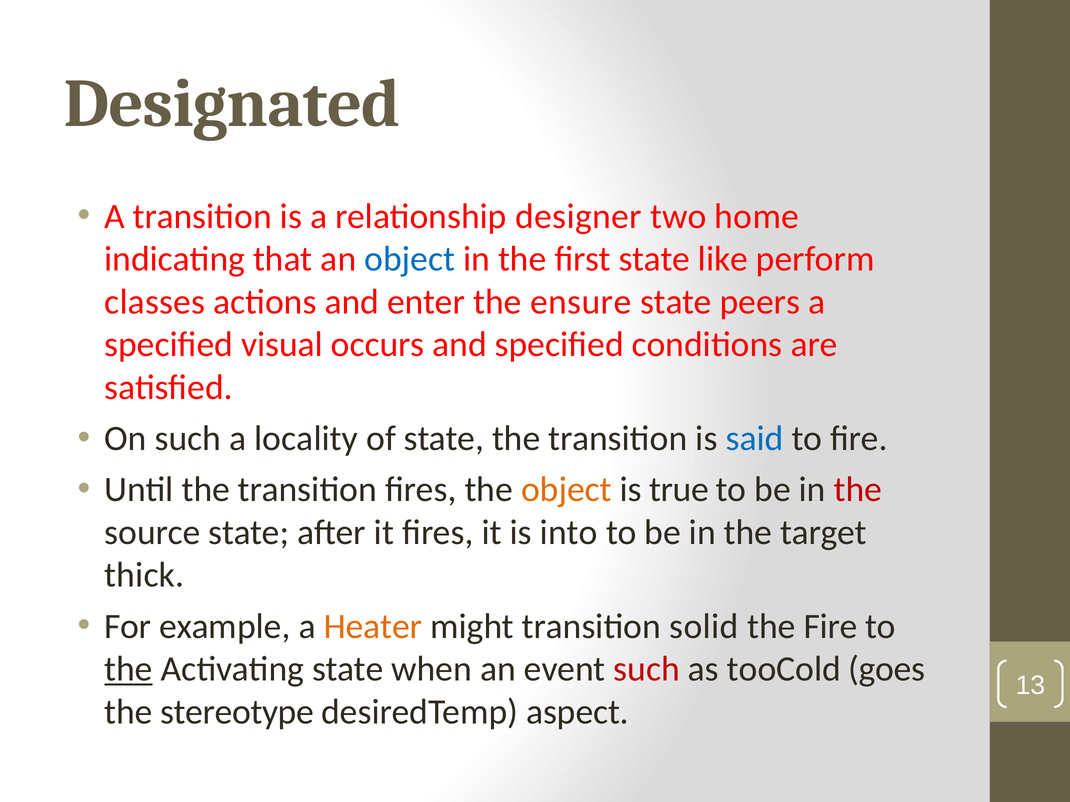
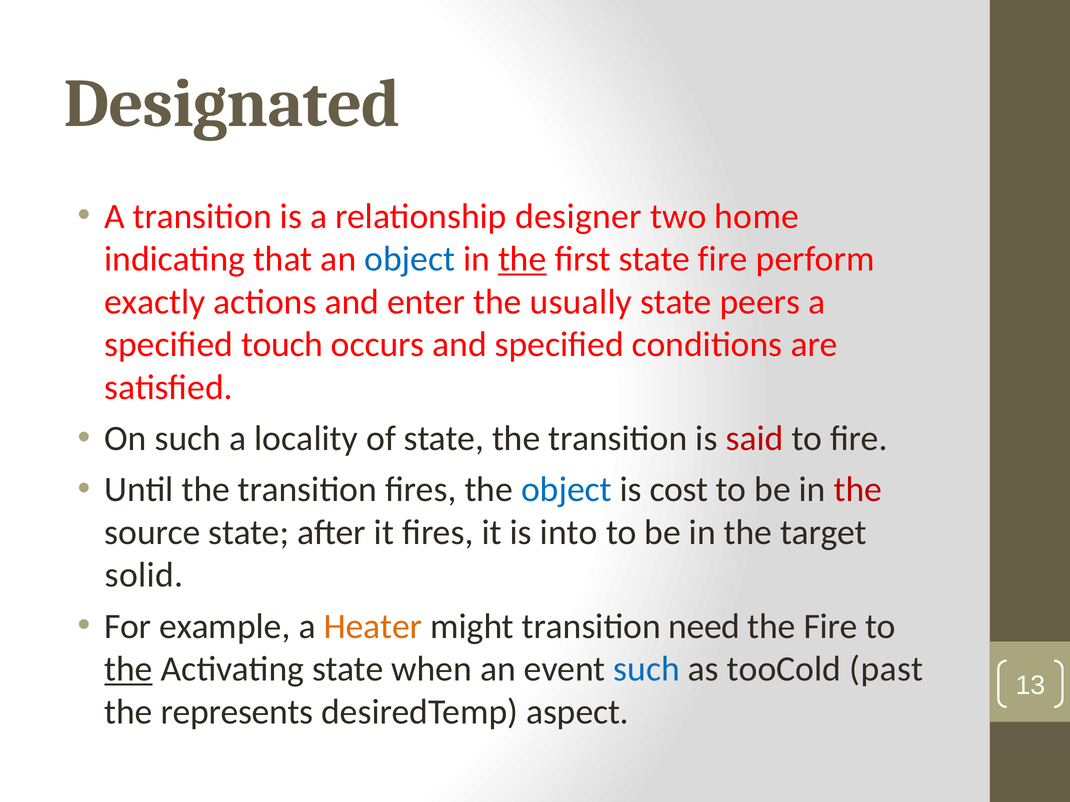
the underline: none -> present (522, 259)
state like: like -> fire (723, 259)
classes: classes -> exactly (155, 302)
ensure: ensure -> usually (581, 302)
visual: visual -> touch (282, 345)
said colour: blue -> red (755, 439)
object colour: orange -> blue (566, 490)
true: true -> cost (679, 490)
thick: thick -> solid (144, 576)
solid: solid -> need (704, 627)
such colour: red -> blue (647, 670)
goes: goes -> past (886, 670)
stereotype: stereotype -> represents (237, 712)
